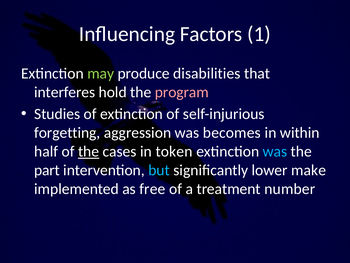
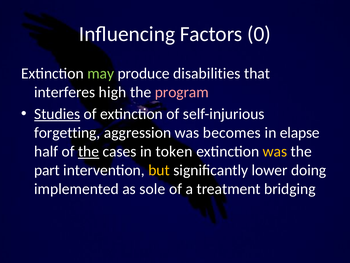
1: 1 -> 0 (259, 34)
hold: hold -> high (113, 92)
Studies underline: none -> present (57, 114)
within: within -> elapse (300, 133)
was colour: light blue -> yellow (275, 151)
but colour: light blue -> yellow (159, 170)
make: make -> doing (309, 170)
free: free -> sole (152, 189)
number: number -> bridging (290, 189)
